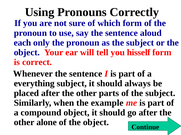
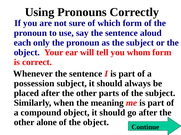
hisself: hisself -> whom (139, 53)
everything: everything -> possession (34, 84)
example: example -> meaning (107, 103)
